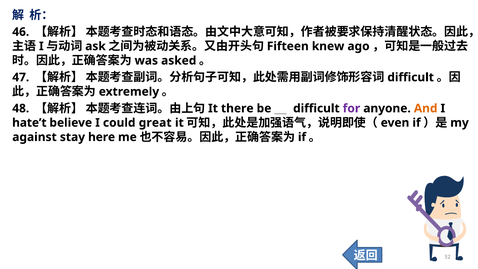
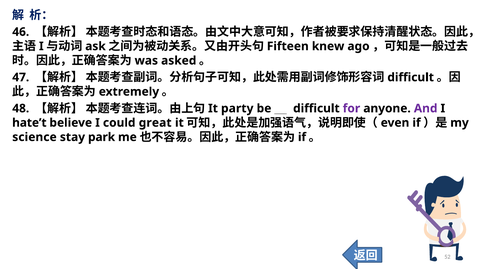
there: there -> party (237, 108)
And colour: orange -> purple (426, 108)
against: against -> science (34, 137)
here: here -> park (102, 137)
